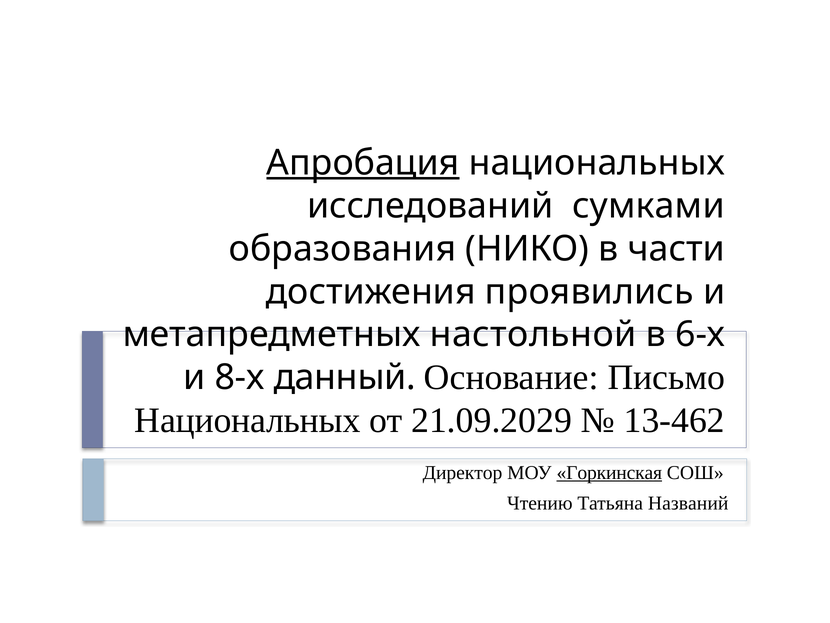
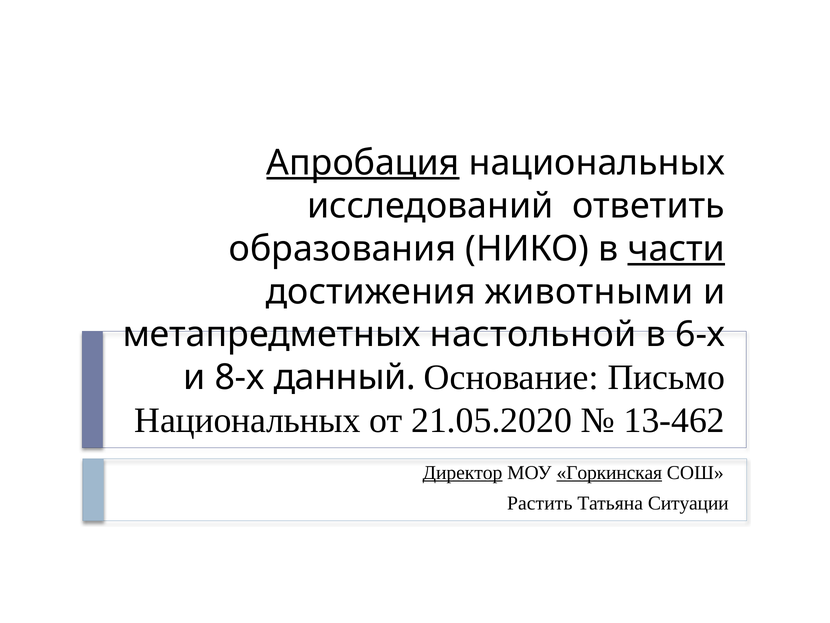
сумками: сумками -> ответить (648, 206)
части underline: none -> present (676, 249)
проявились: проявились -> животными (589, 292)
21.09.2029: 21.09.2029 -> 21.05.2020 (492, 420)
Директор underline: none -> present (463, 472)
Чтению: Чтению -> Растить (540, 503)
Названий: Названий -> Ситуации (688, 503)
